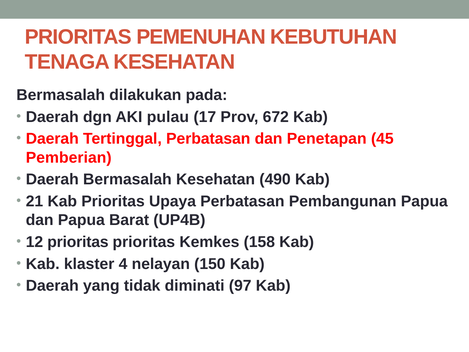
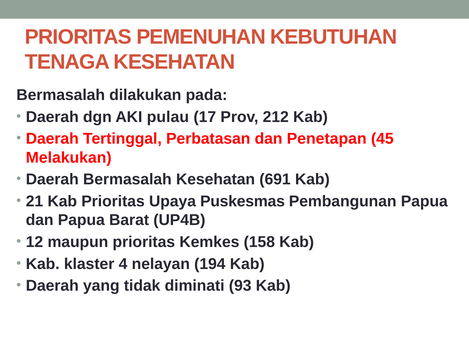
672: 672 -> 212 (276, 117)
Pemberian: Pemberian -> Melakukan (69, 157)
490: 490 -> 691 (275, 179)
Upaya Perbatasan: Perbatasan -> Puskesmas (242, 201)
12 prioritas: prioritas -> maupun (78, 242)
150: 150 -> 194 (210, 264)
97: 97 -> 93 (240, 286)
